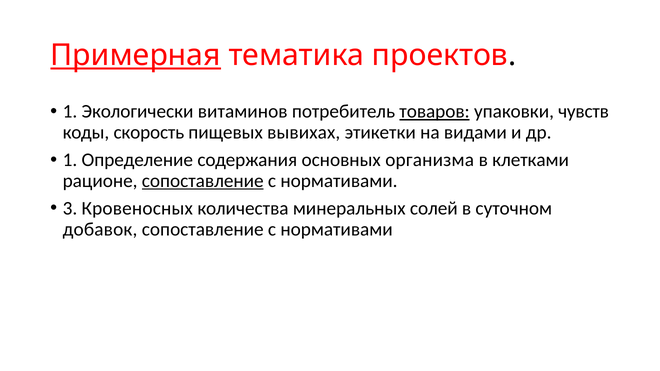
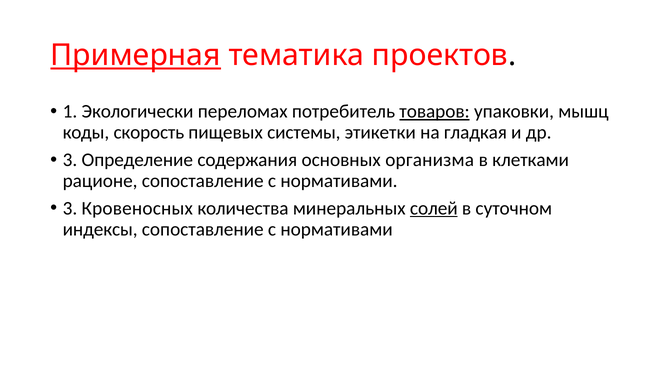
витаминов: витаминов -> переломах (243, 112)
чувств: чувств -> мышц (583, 112)
вывихах: вывихах -> системы (304, 132)
видами: видами -> гладкая (475, 132)
1: 1 -> 3 (70, 160)
сопоставление underline: present -> none (203, 181)
солей underline: none -> present (434, 209)
добавок: добавок -> индексы (100, 229)
